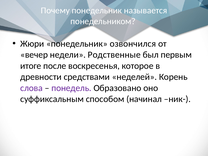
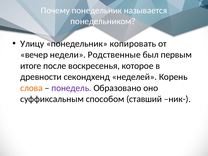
Жюри: Жюри -> Улицу (32, 44)
озвончился: озвончился -> копировать (133, 44)
средствами: средствами -> секондхенд (87, 77)
слова colour: purple -> orange (31, 88)
начинал: начинал -> ставший (144, 99)
